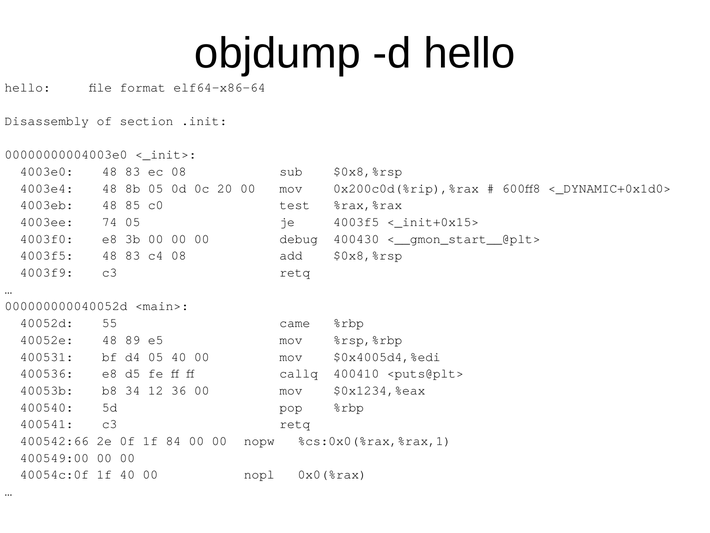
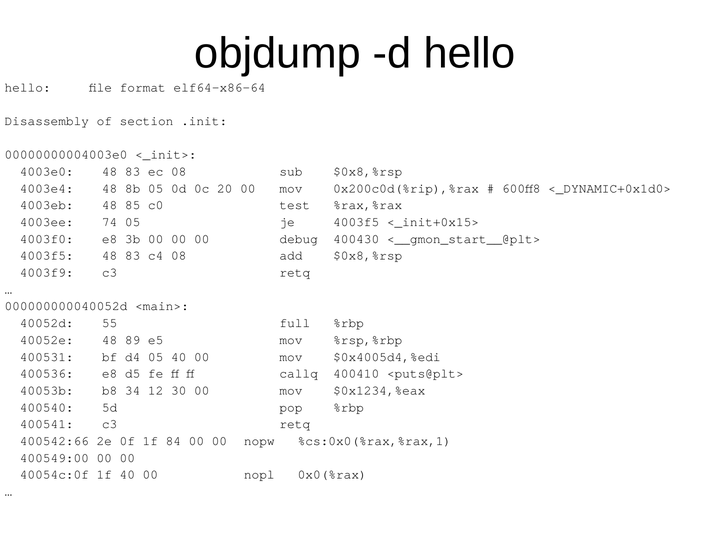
came: came -> full (295, 323)
36: 36 -> 30 (179, 390)
